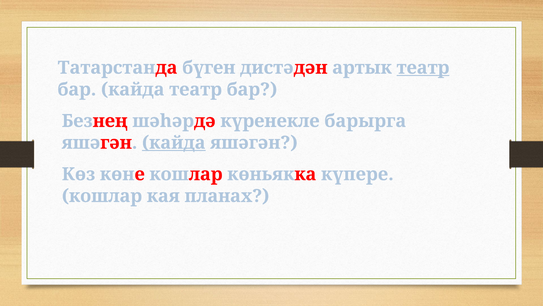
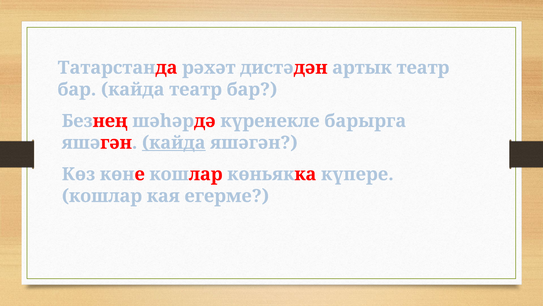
бүген: бүген -> рәхәт (209, 68)
театр underline: present -> none (423, 68)
планах: планах -> егерме (227, 196)
